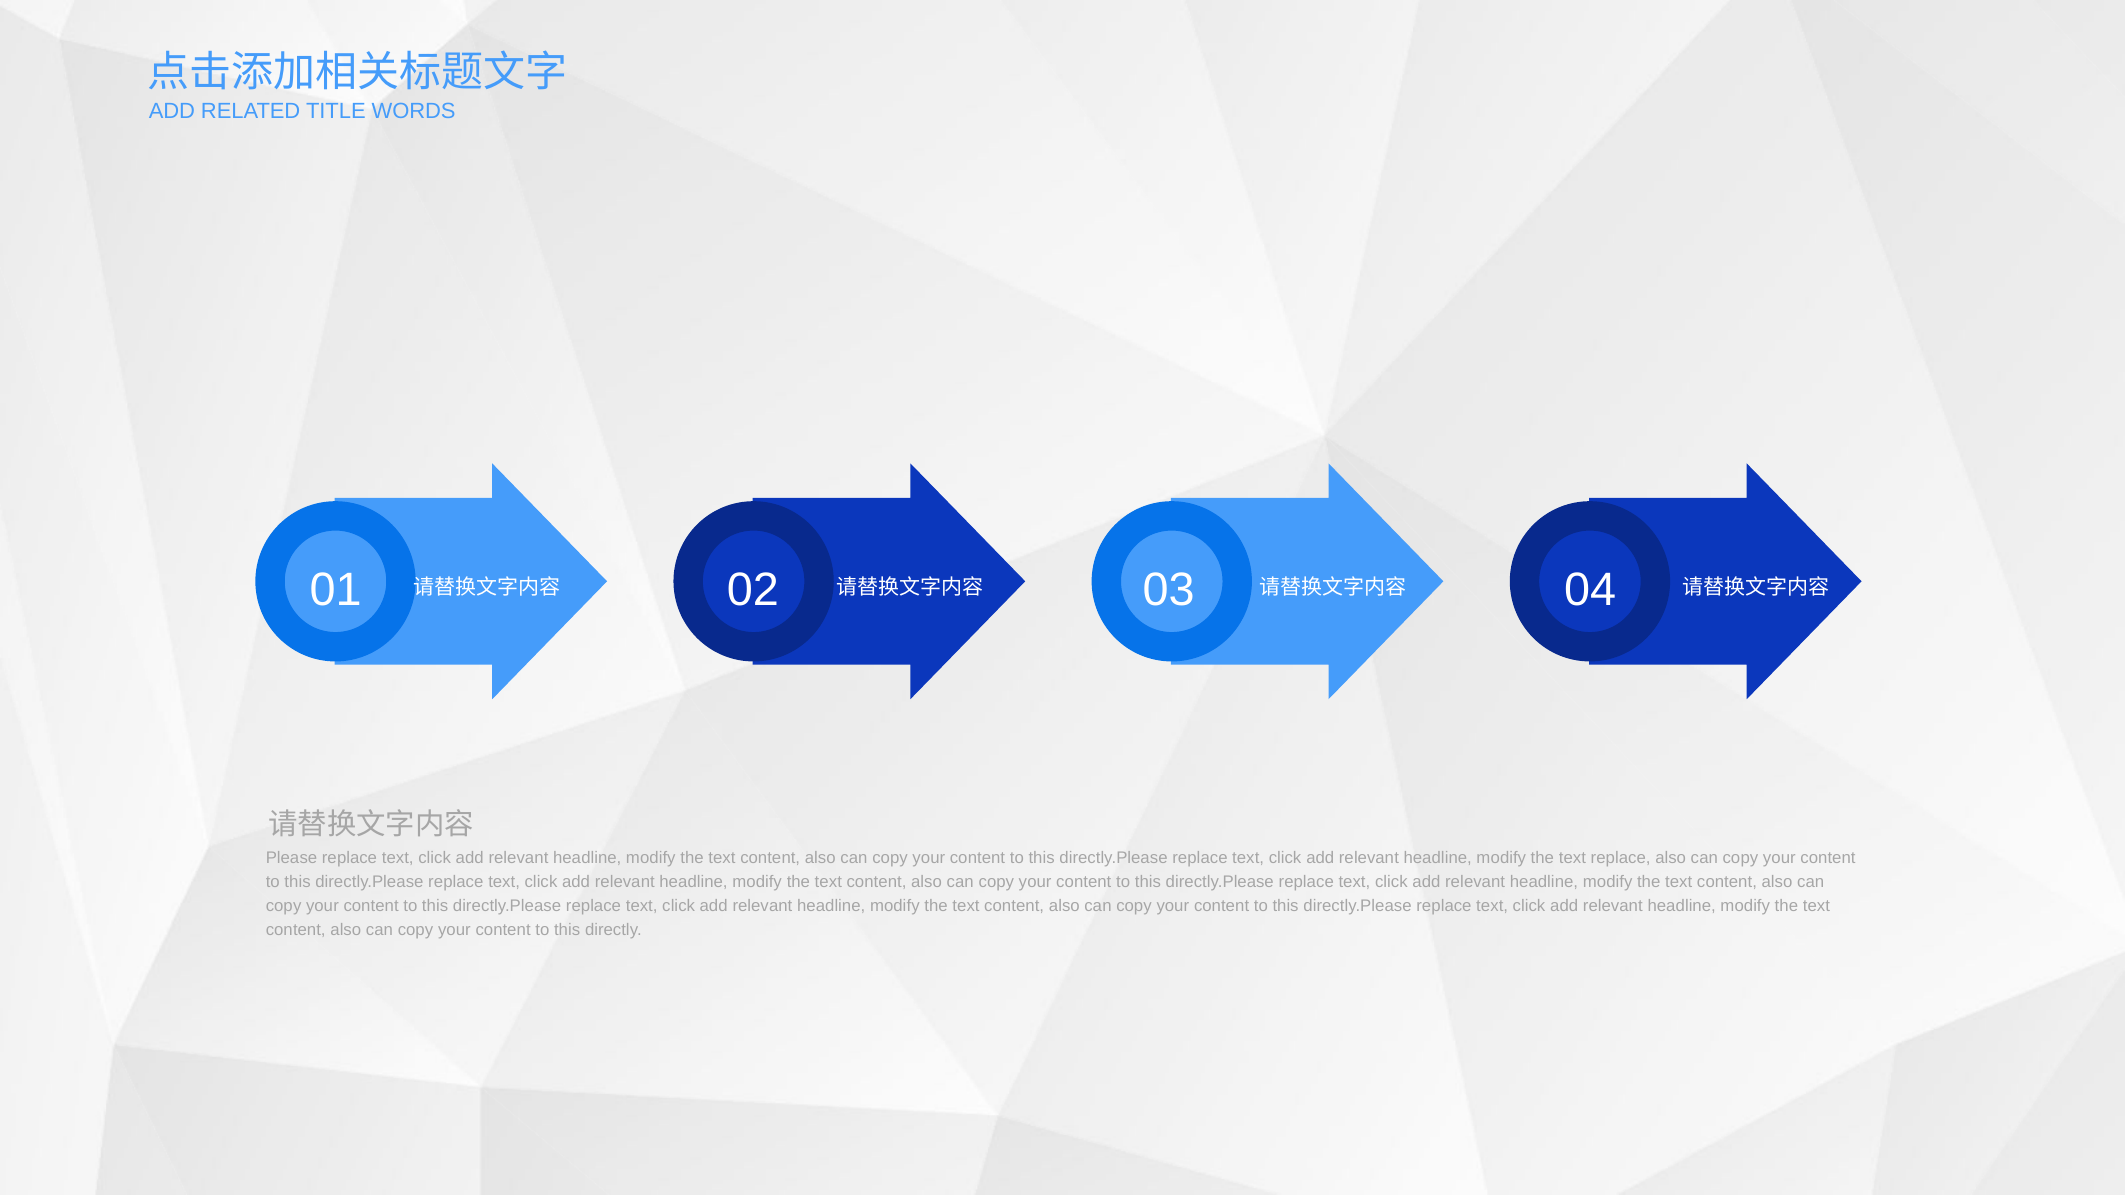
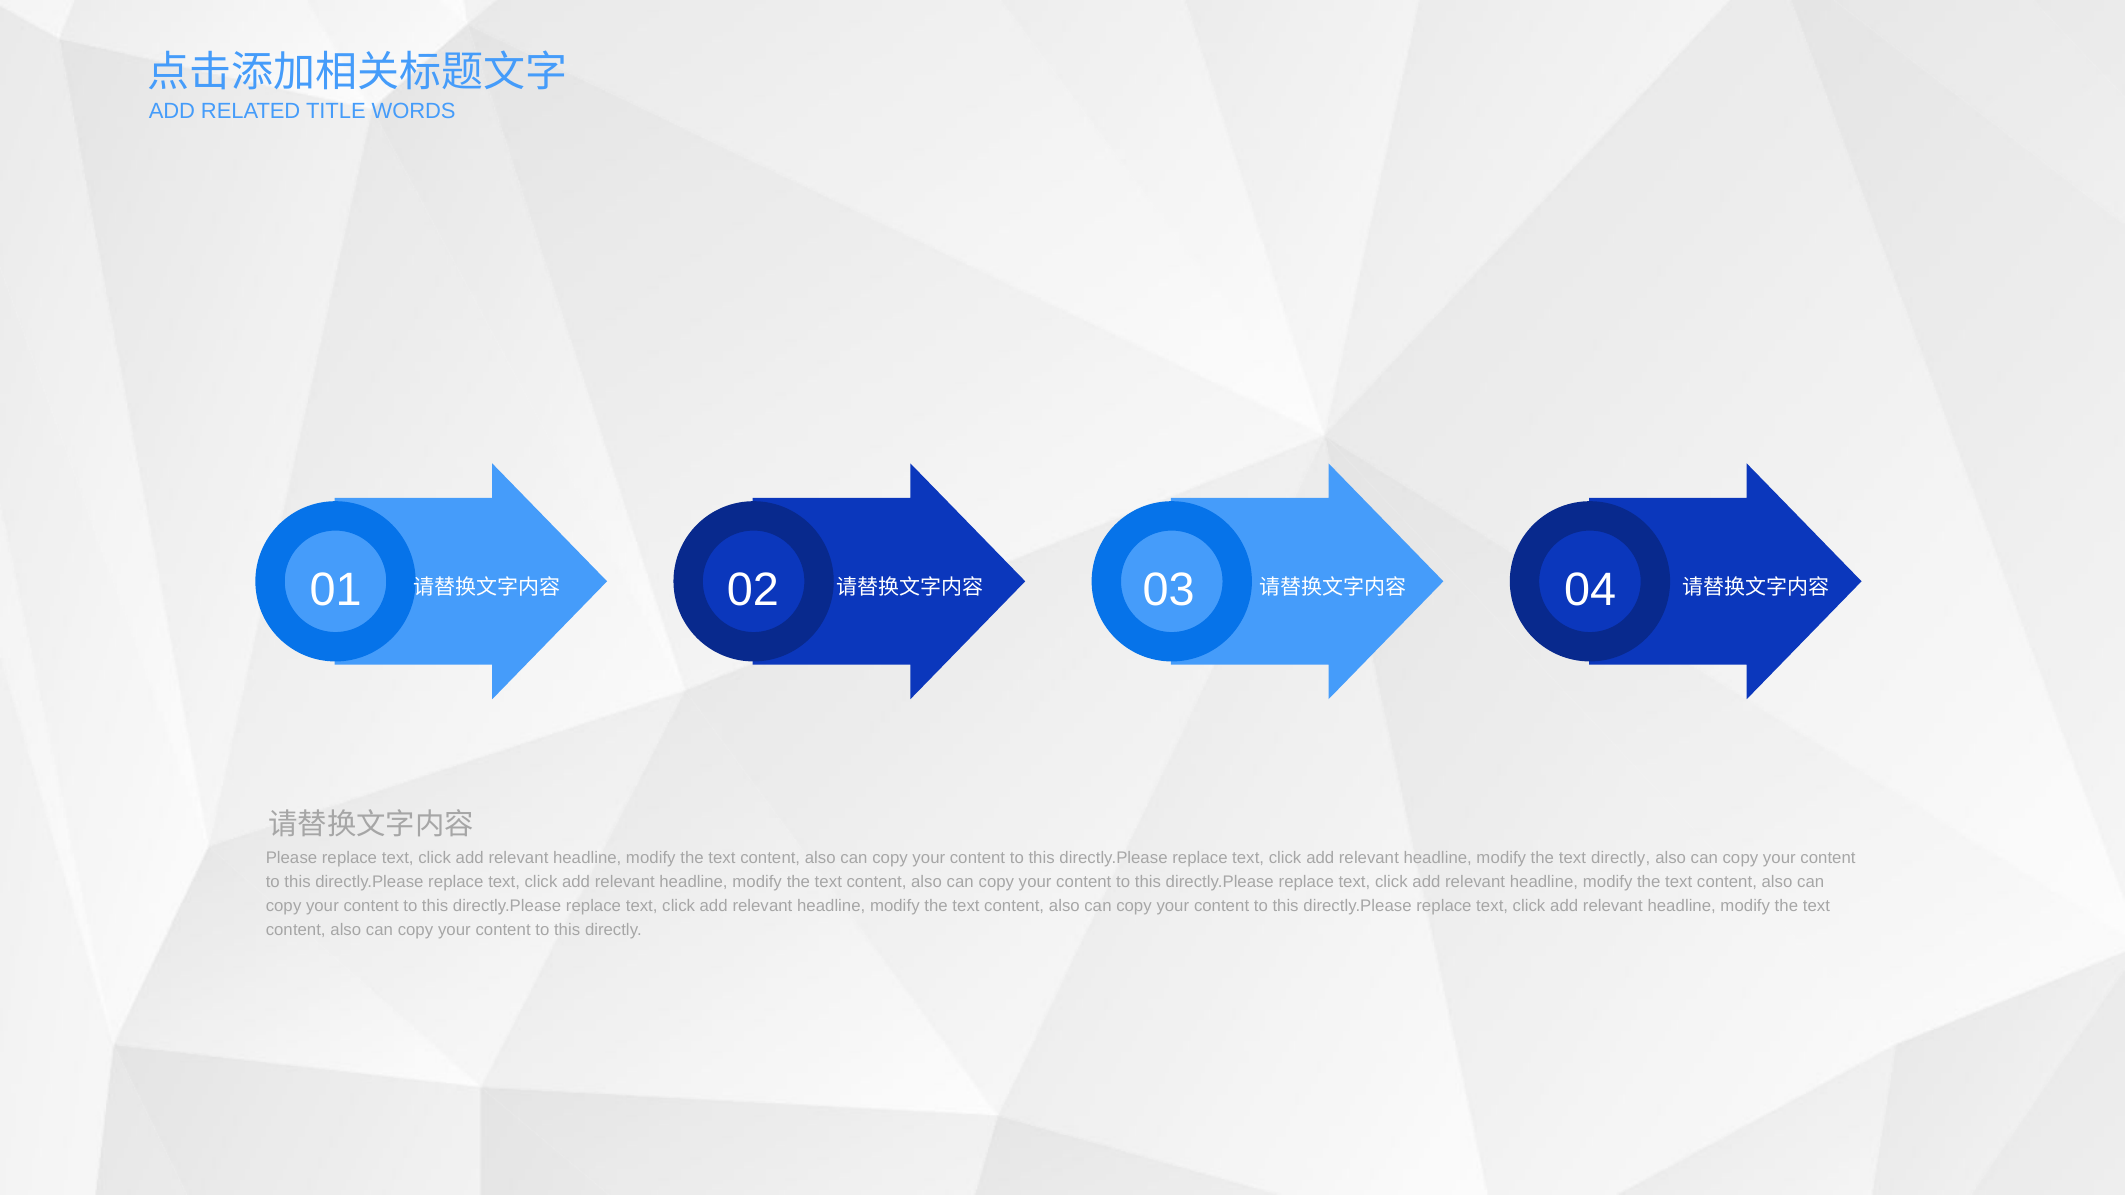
text replace: replace -> directly (1621, 858)
